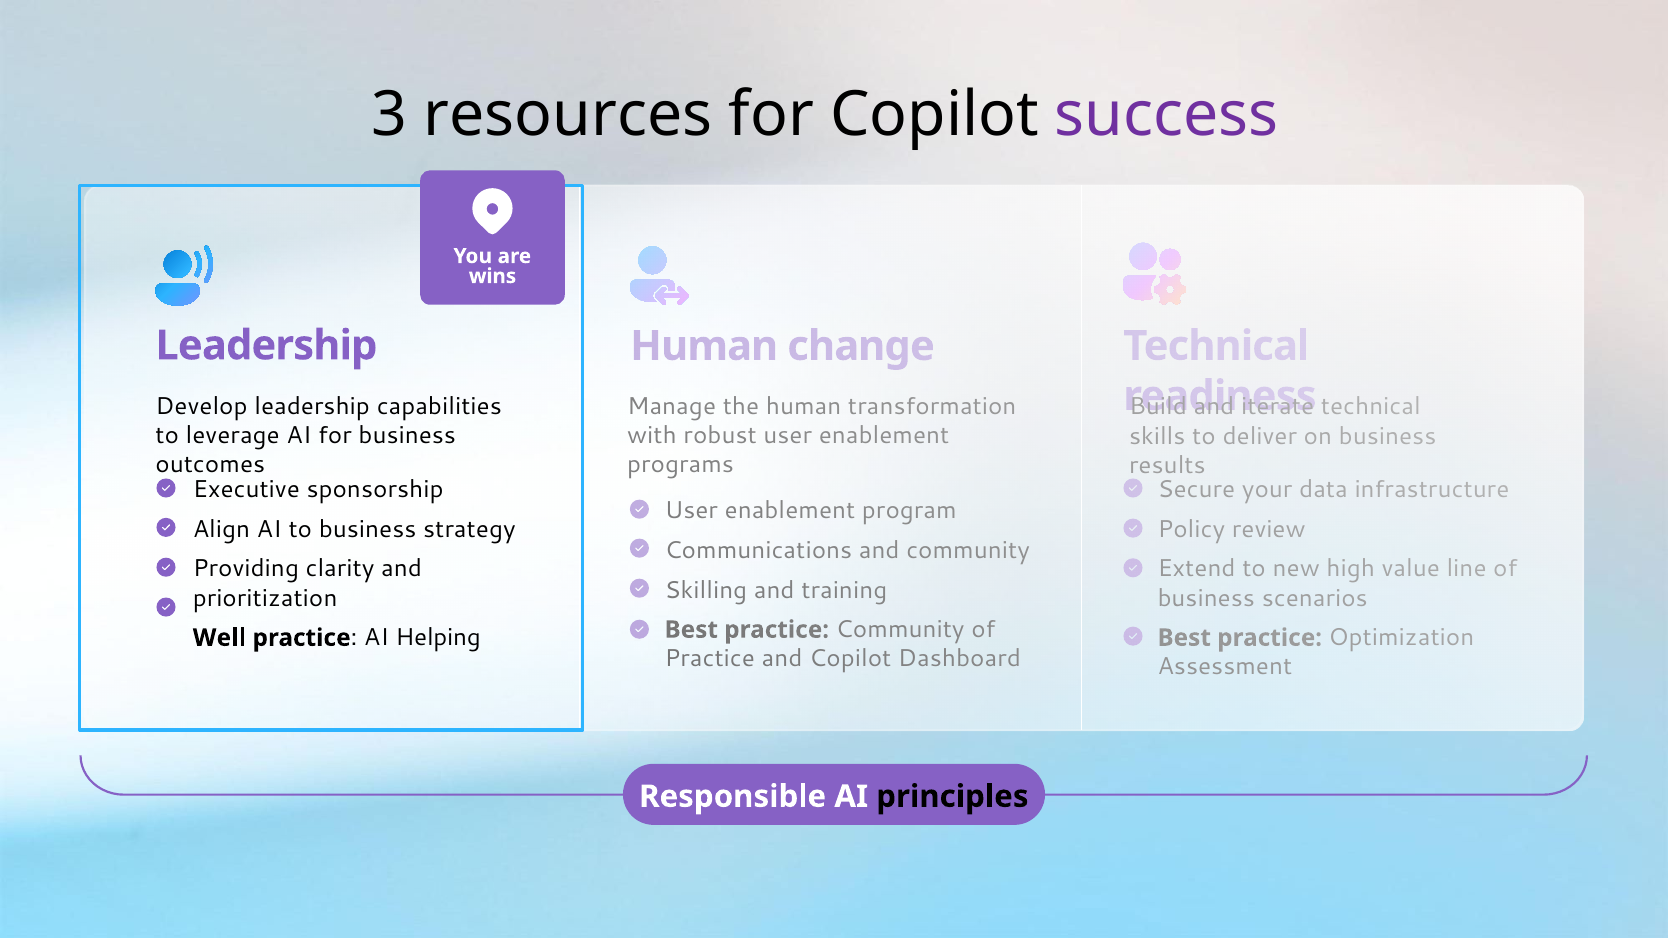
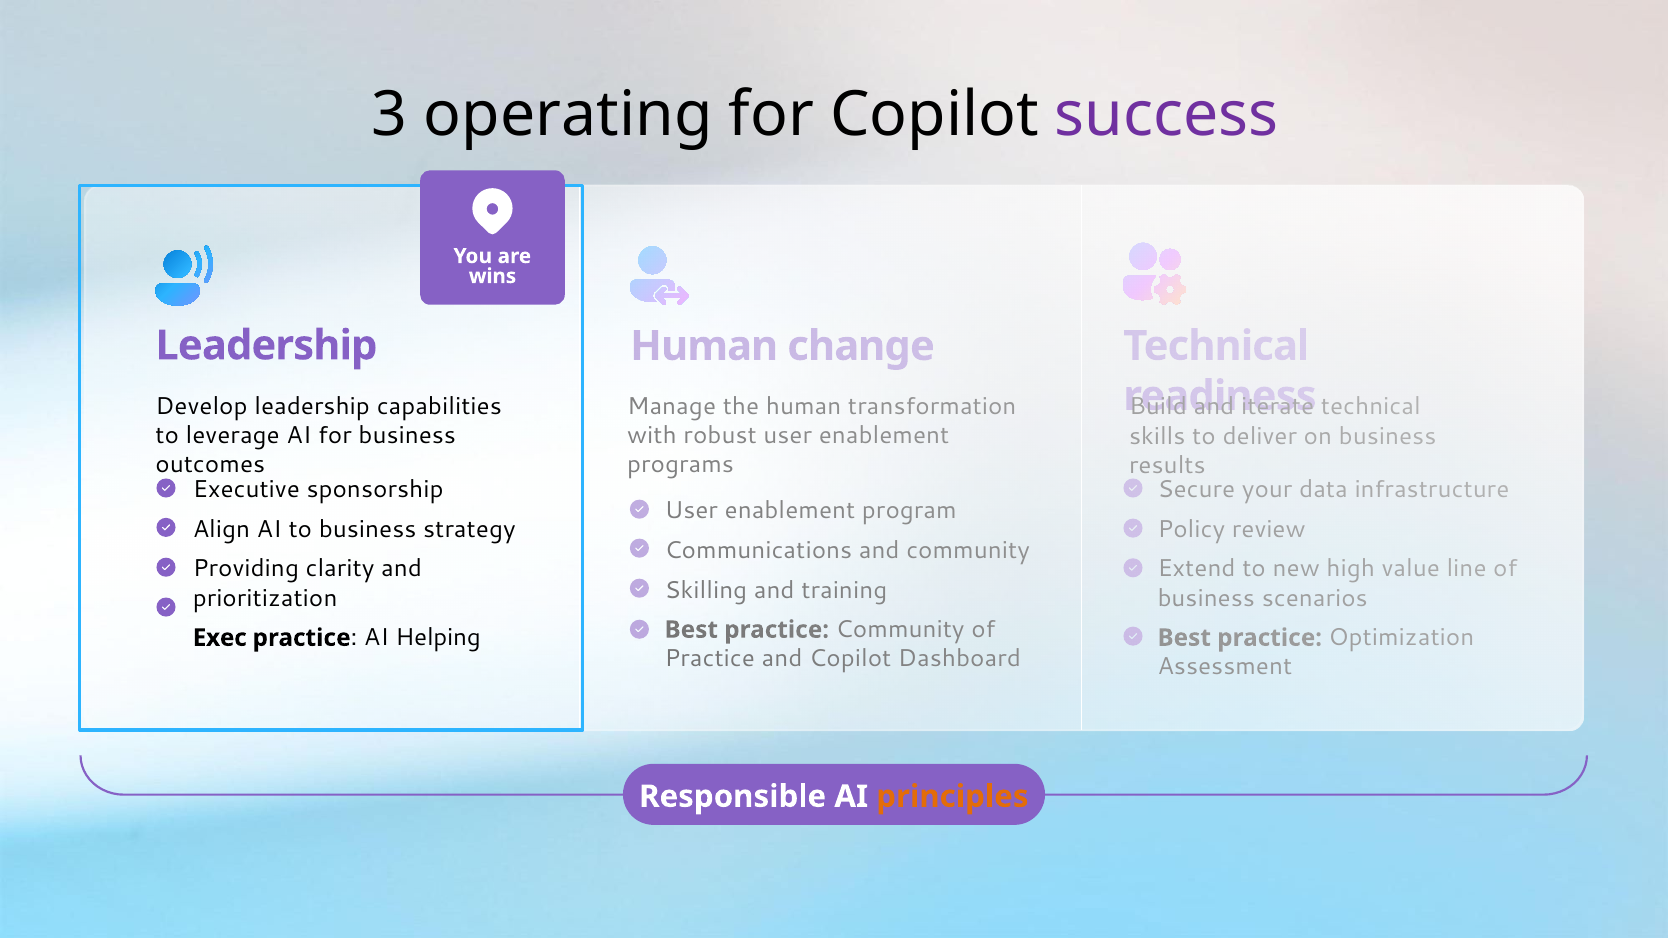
resources: resources -> operating (568, 115)
Well: Well -> Exec (220, 638)
principles colour: black -> orange (952, 797)
